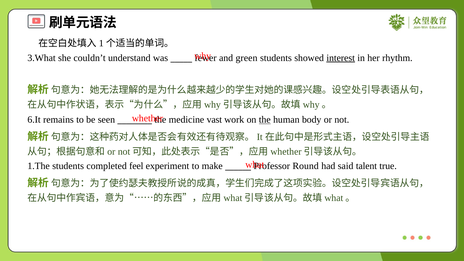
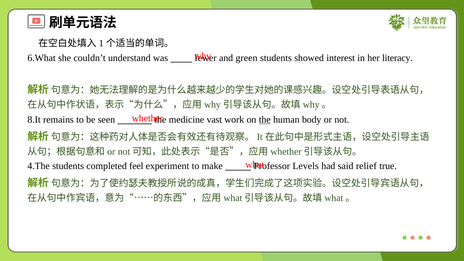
3.What: 3.What -> 6.What (42, 58)
interest underline: present -> none (341, 58)
rhythm: rhythm -> literacy (397, 58)
6.It: 6.It -> 8.It (34, 120)
1.The: 1.The -> 4.The (39, 166)
Round: Round -> Levels (306, 166)
talent: talent -> relief (366, 166)
